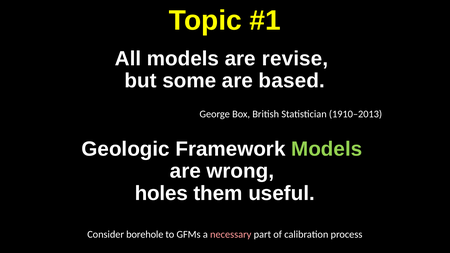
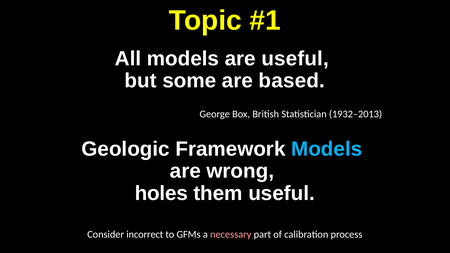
are revise: revise -> useful (295, 59)
1910–2013: 1910–2013 -> 1932–2013 (356, 114)
Models colour: light green -> light blue (327, 149)
borehole: borehole -> incorrect (145, 235)
